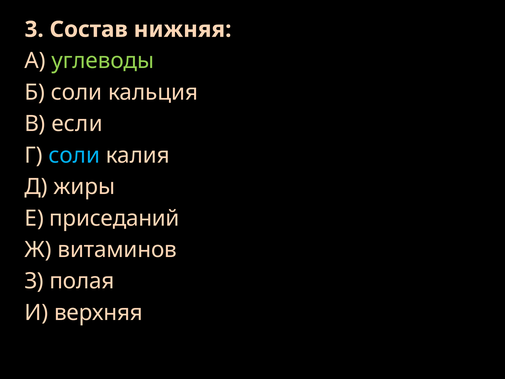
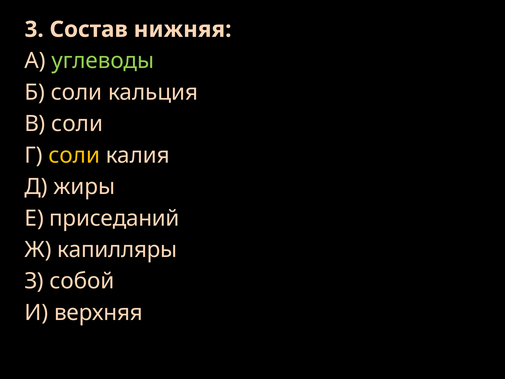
В если: если -> соли (77, 124)
соли colour: light blue -> yellow (74, 155)
витаминов: витаминов -> капилляры (117, 250)
полая: полая -> собой (82, 281)
